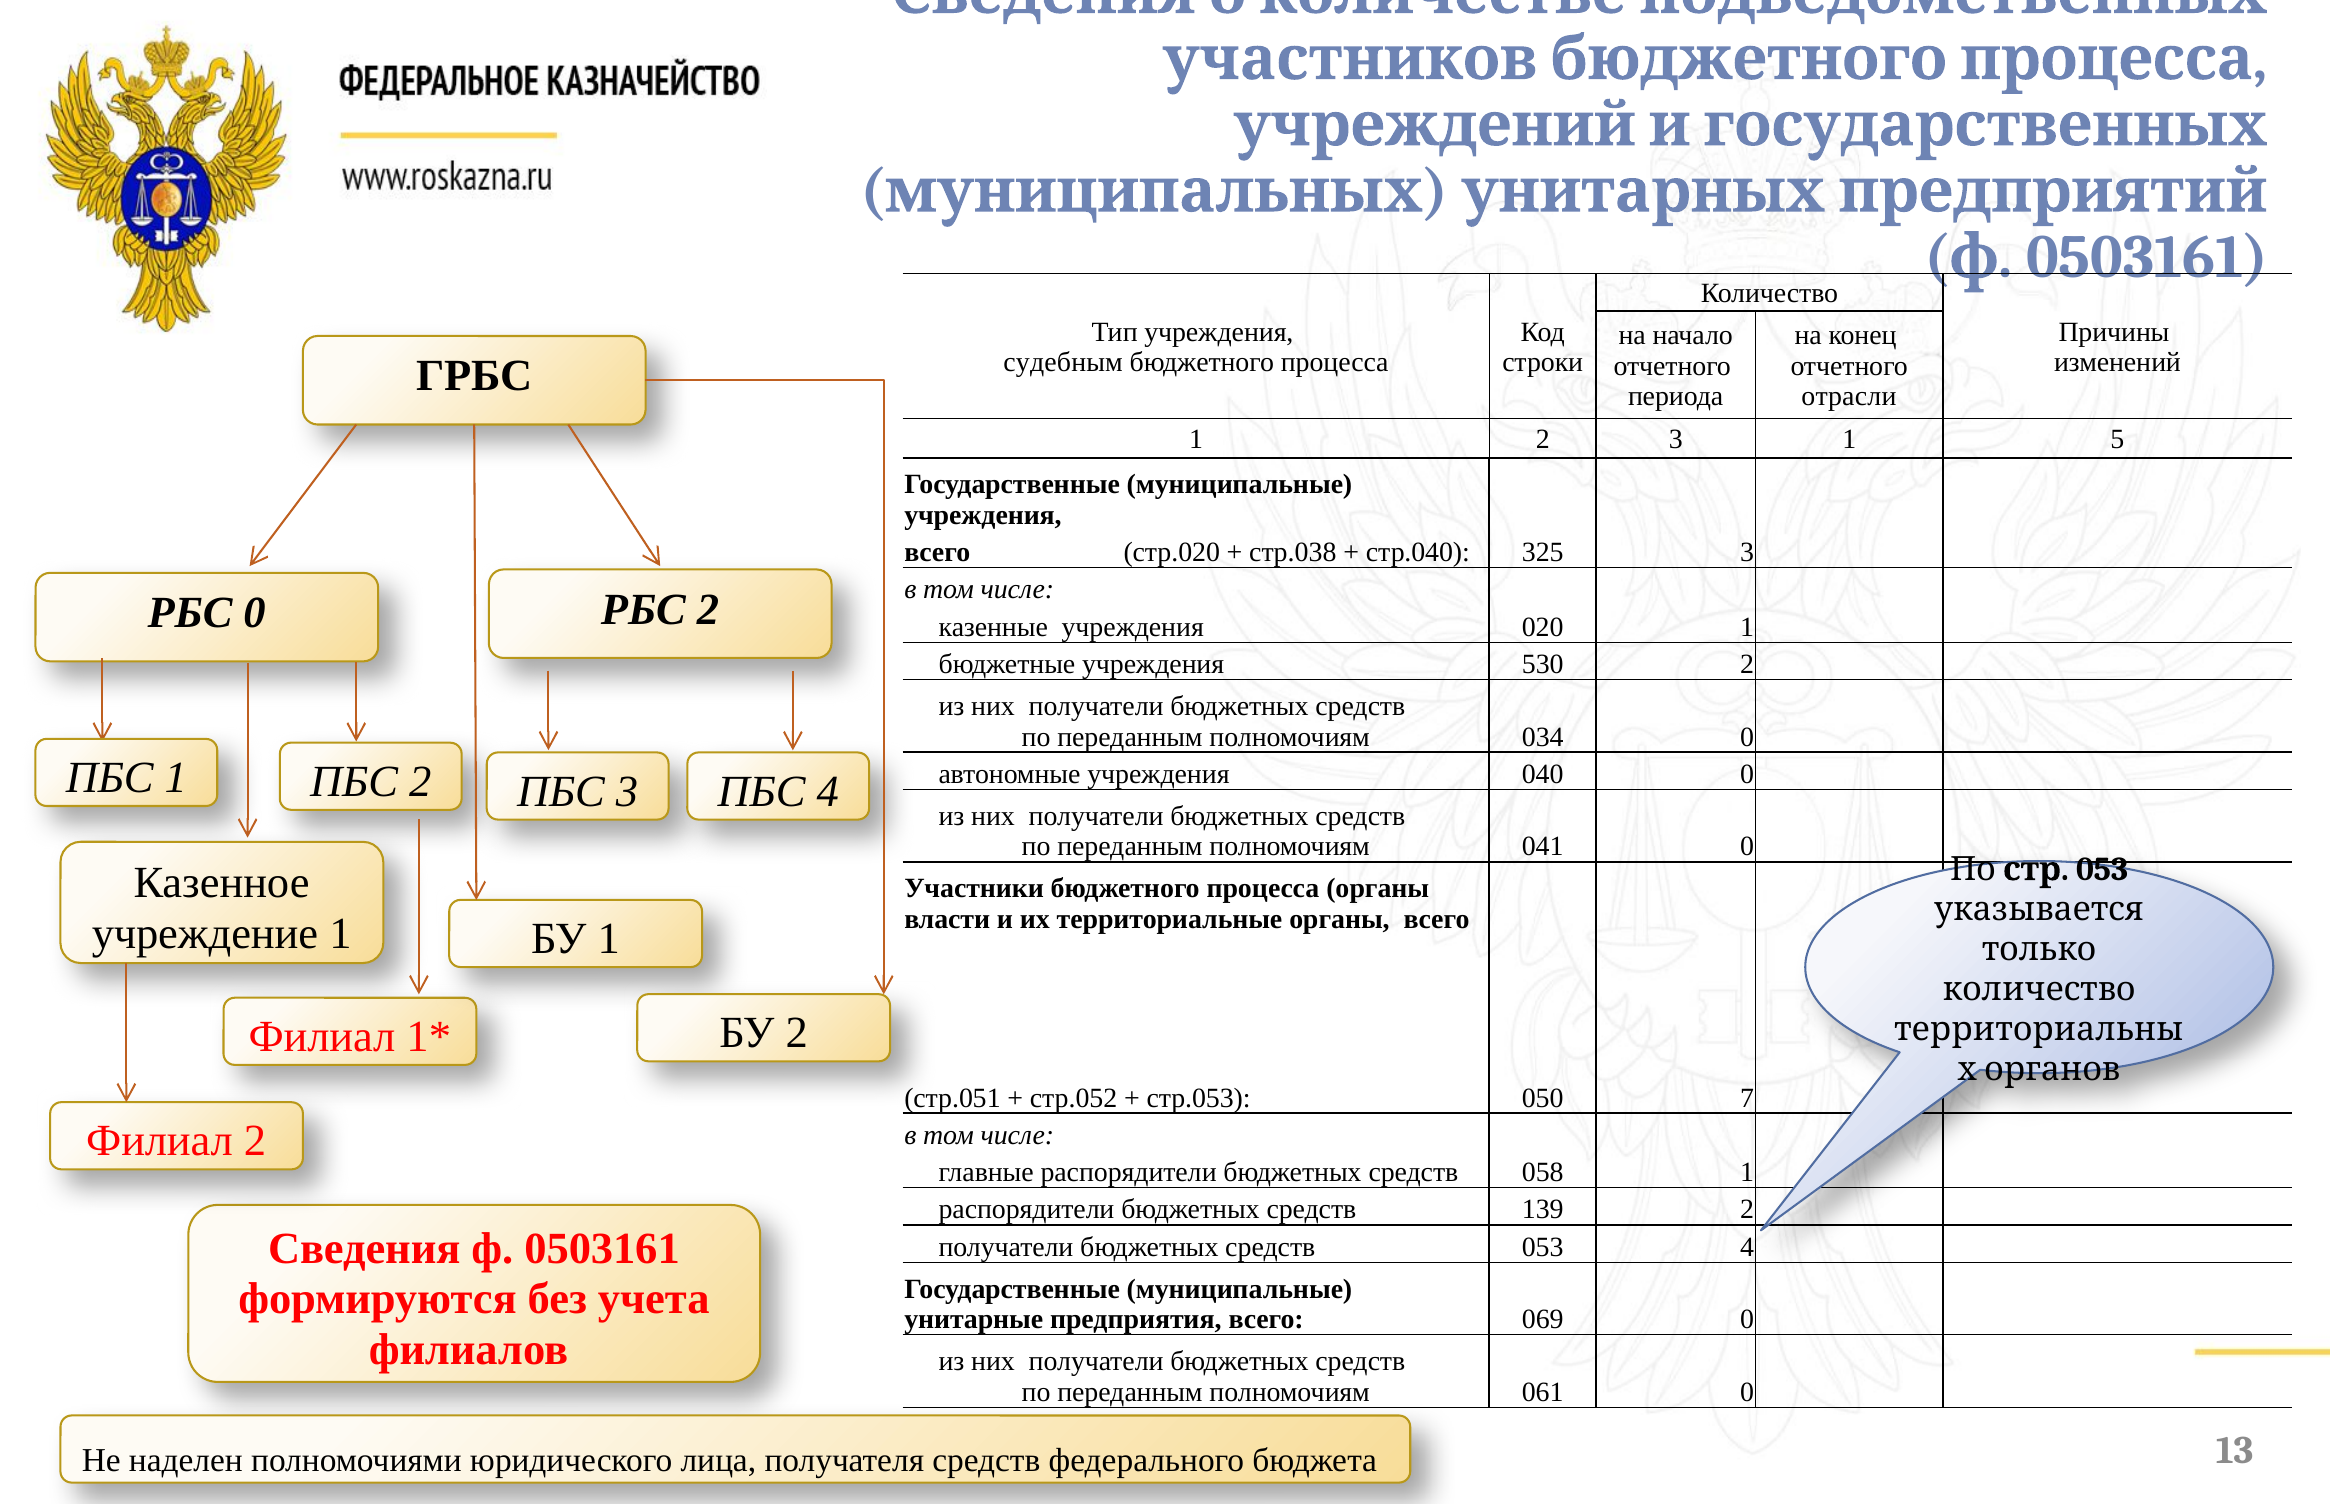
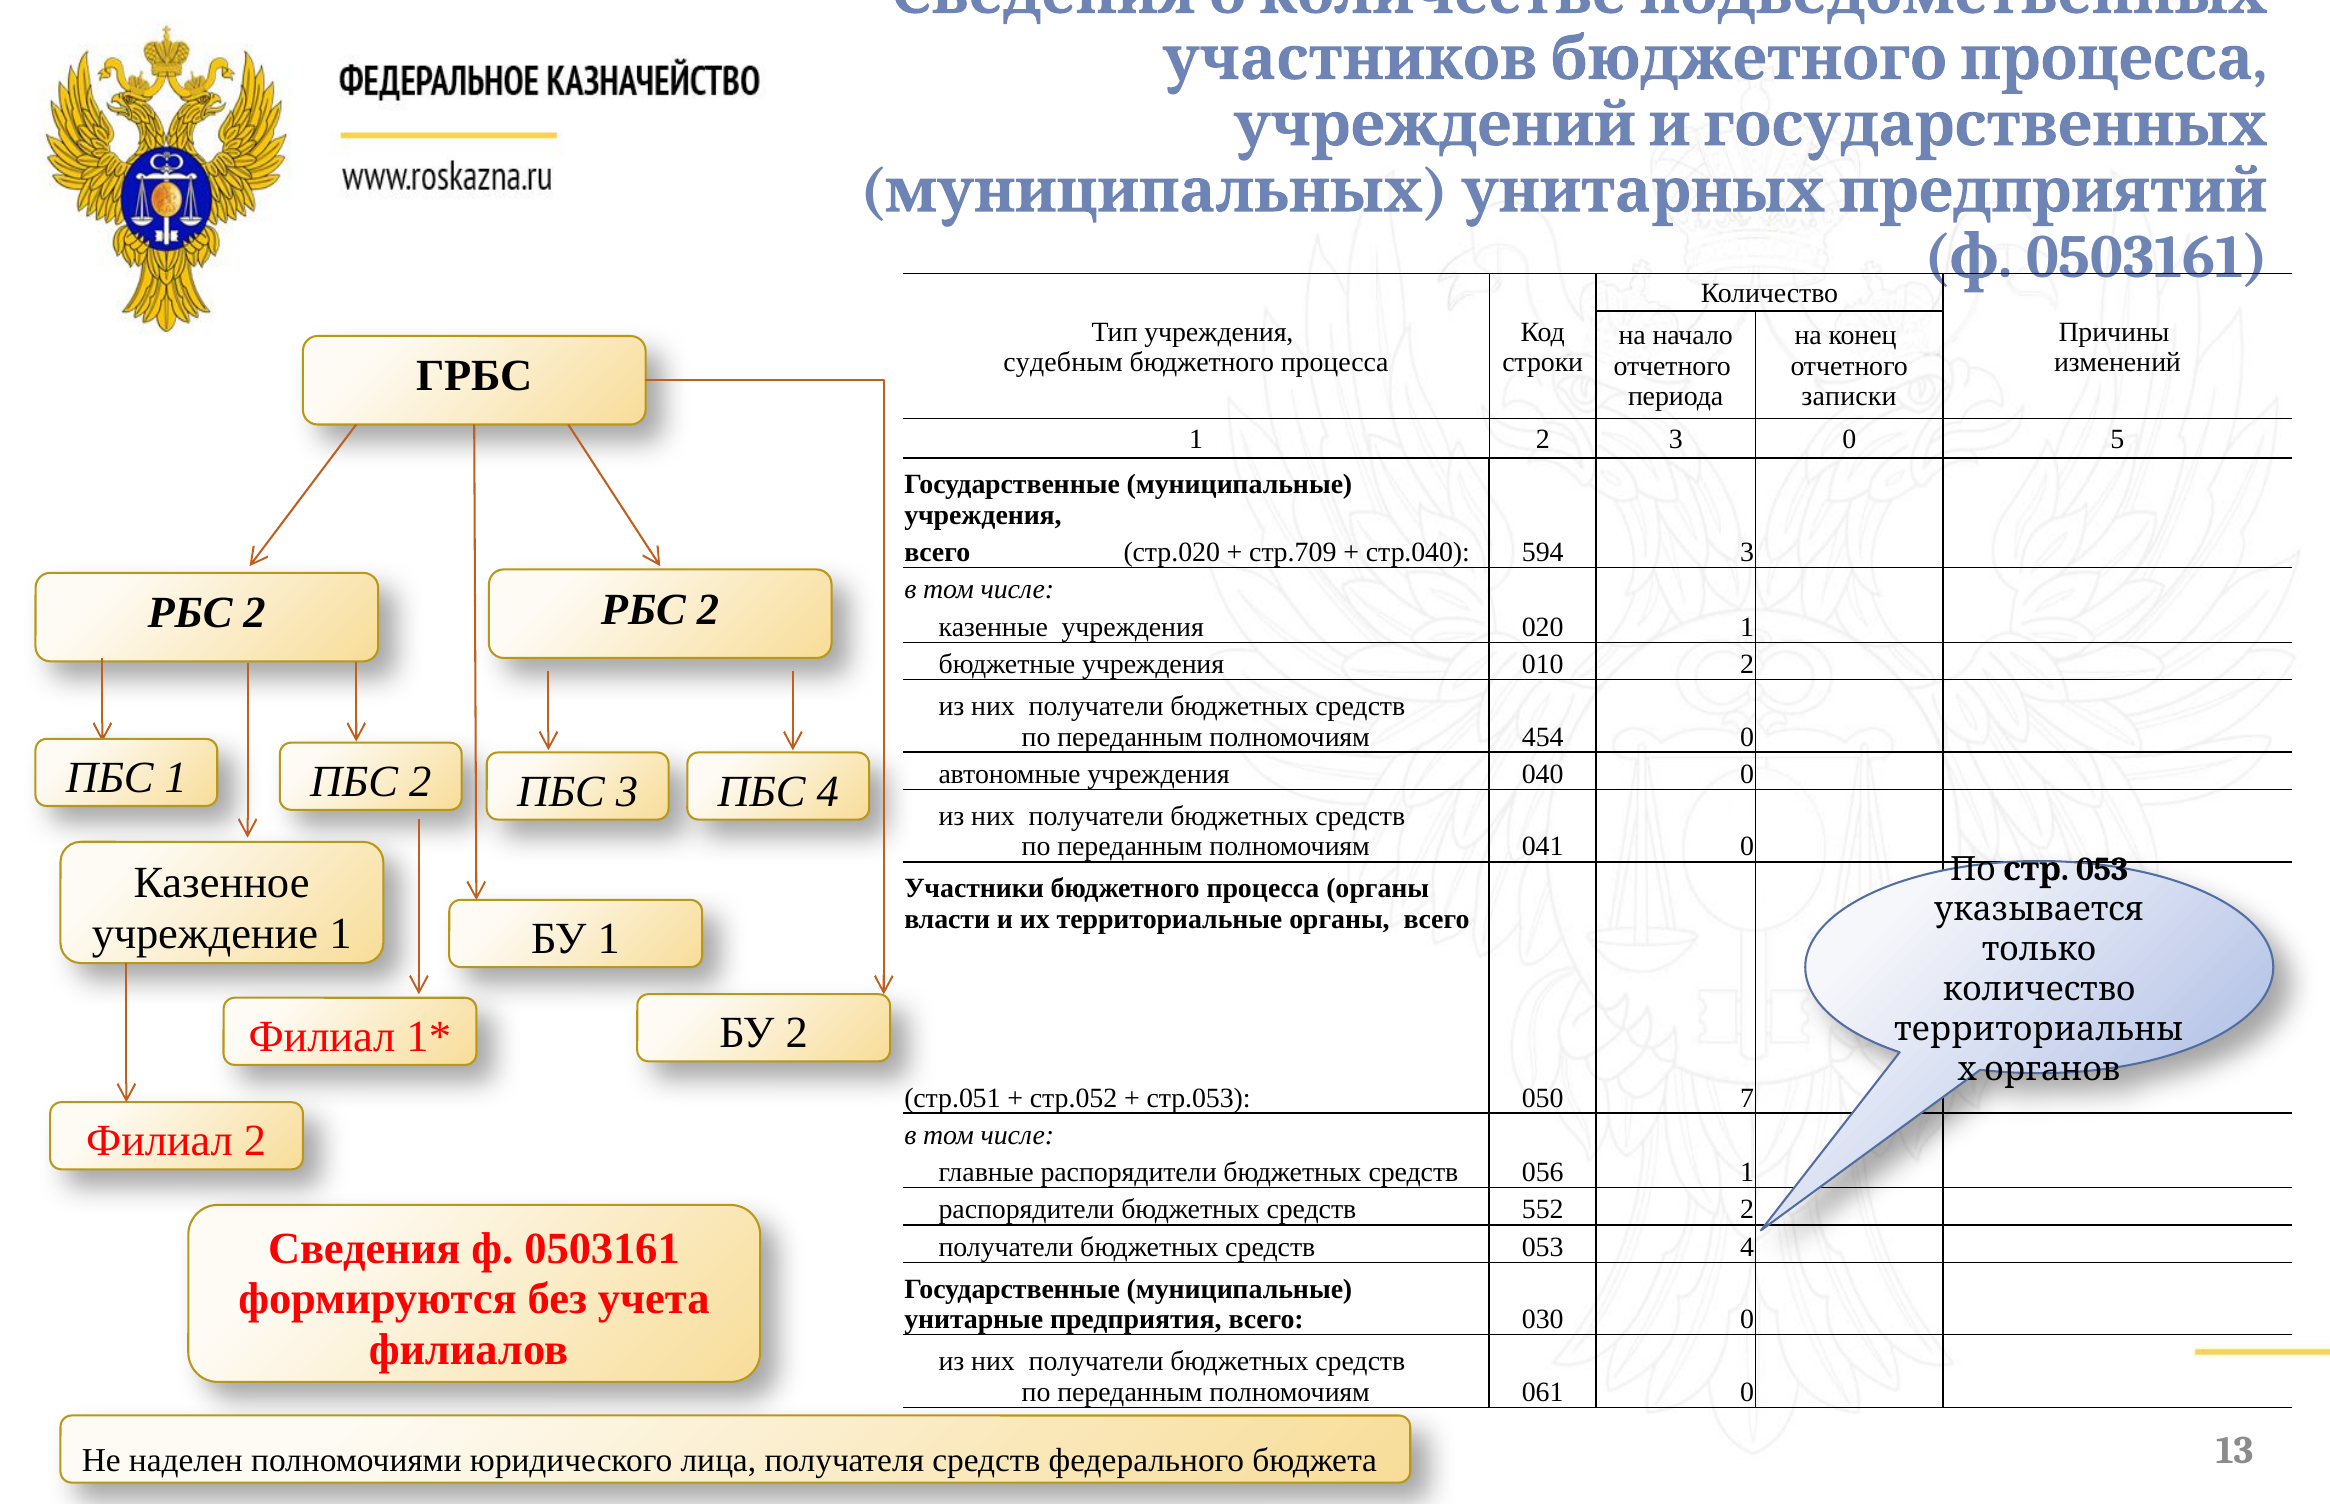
отрасли: отрасли -> записки (1849, 397)
3 1: 1 -> 0 (1849, 439)
стр.038: стр.038 -> стр.709 (1293, 553)
325: 325 -> 594 (1543, 553)
0: 0 -> 2 (255, 613)
530: 530 -> 010 (1543, 664)
034: 034 -> 454 (1543, 737)
058: 058 -> 056 (1543, 1173)
139: 139 -> 552 (1543, 1210)
069: 069 -> 030 (1543, 1320)
